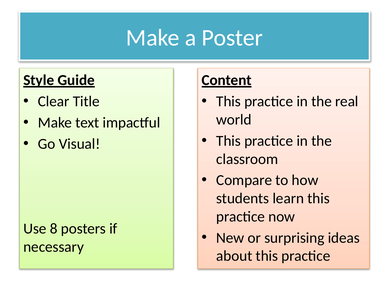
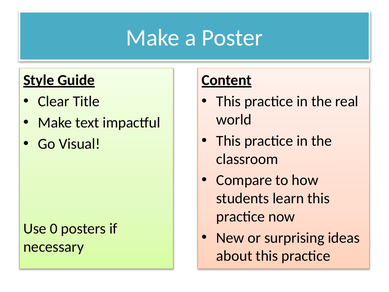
8: 8 -> 0 (54, 229)
